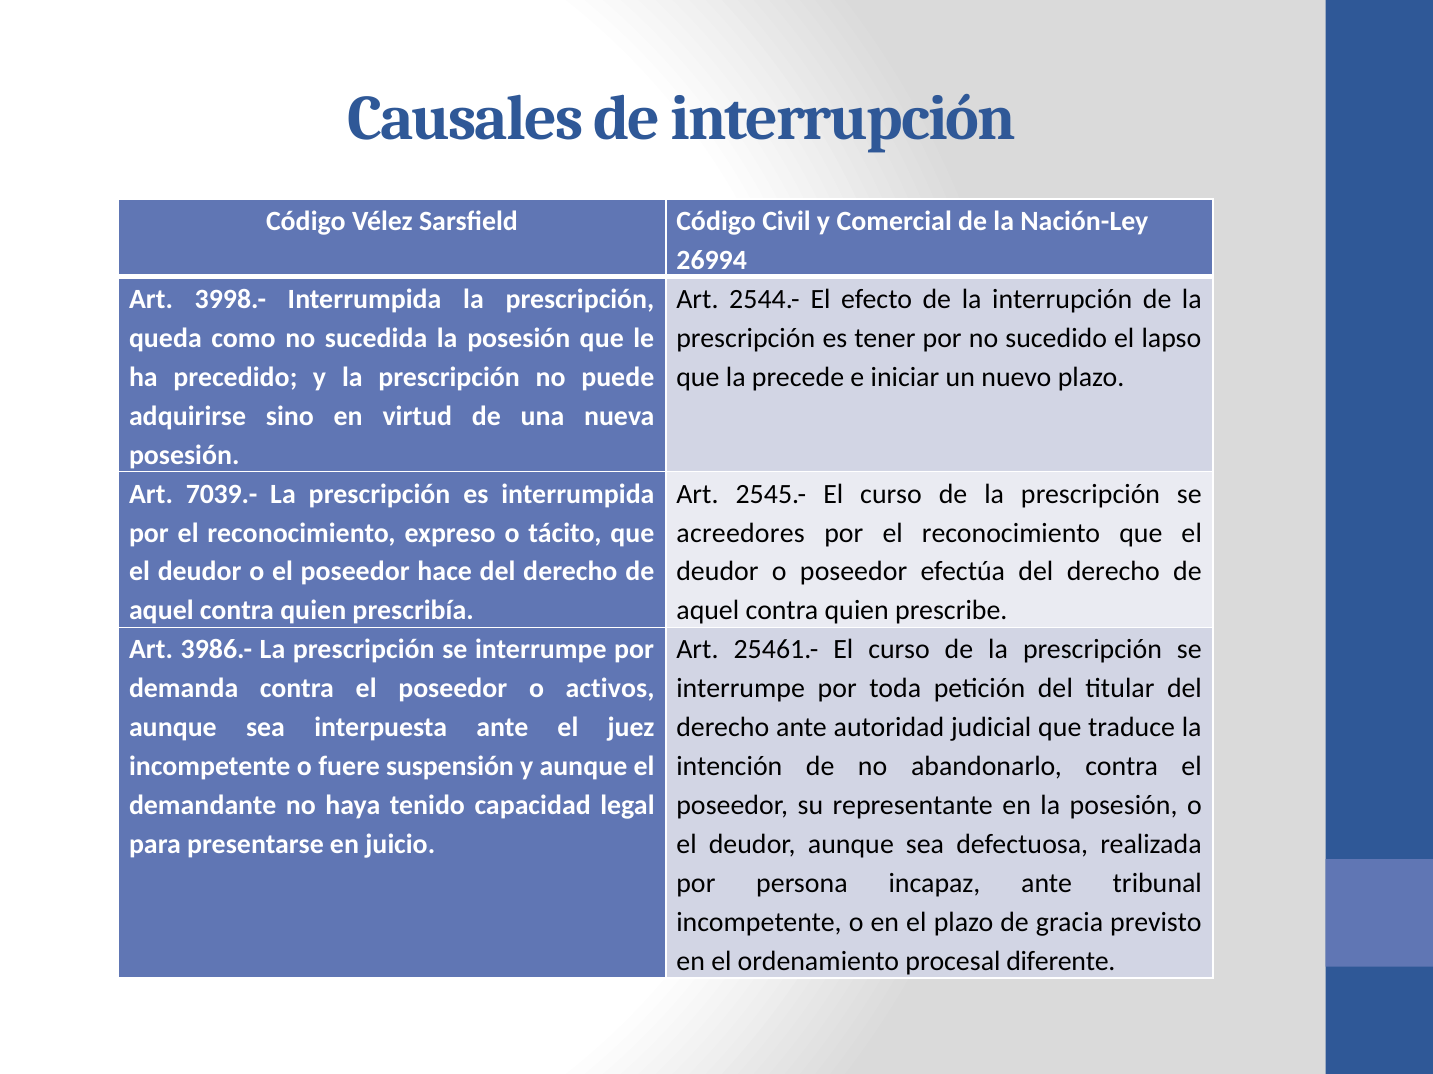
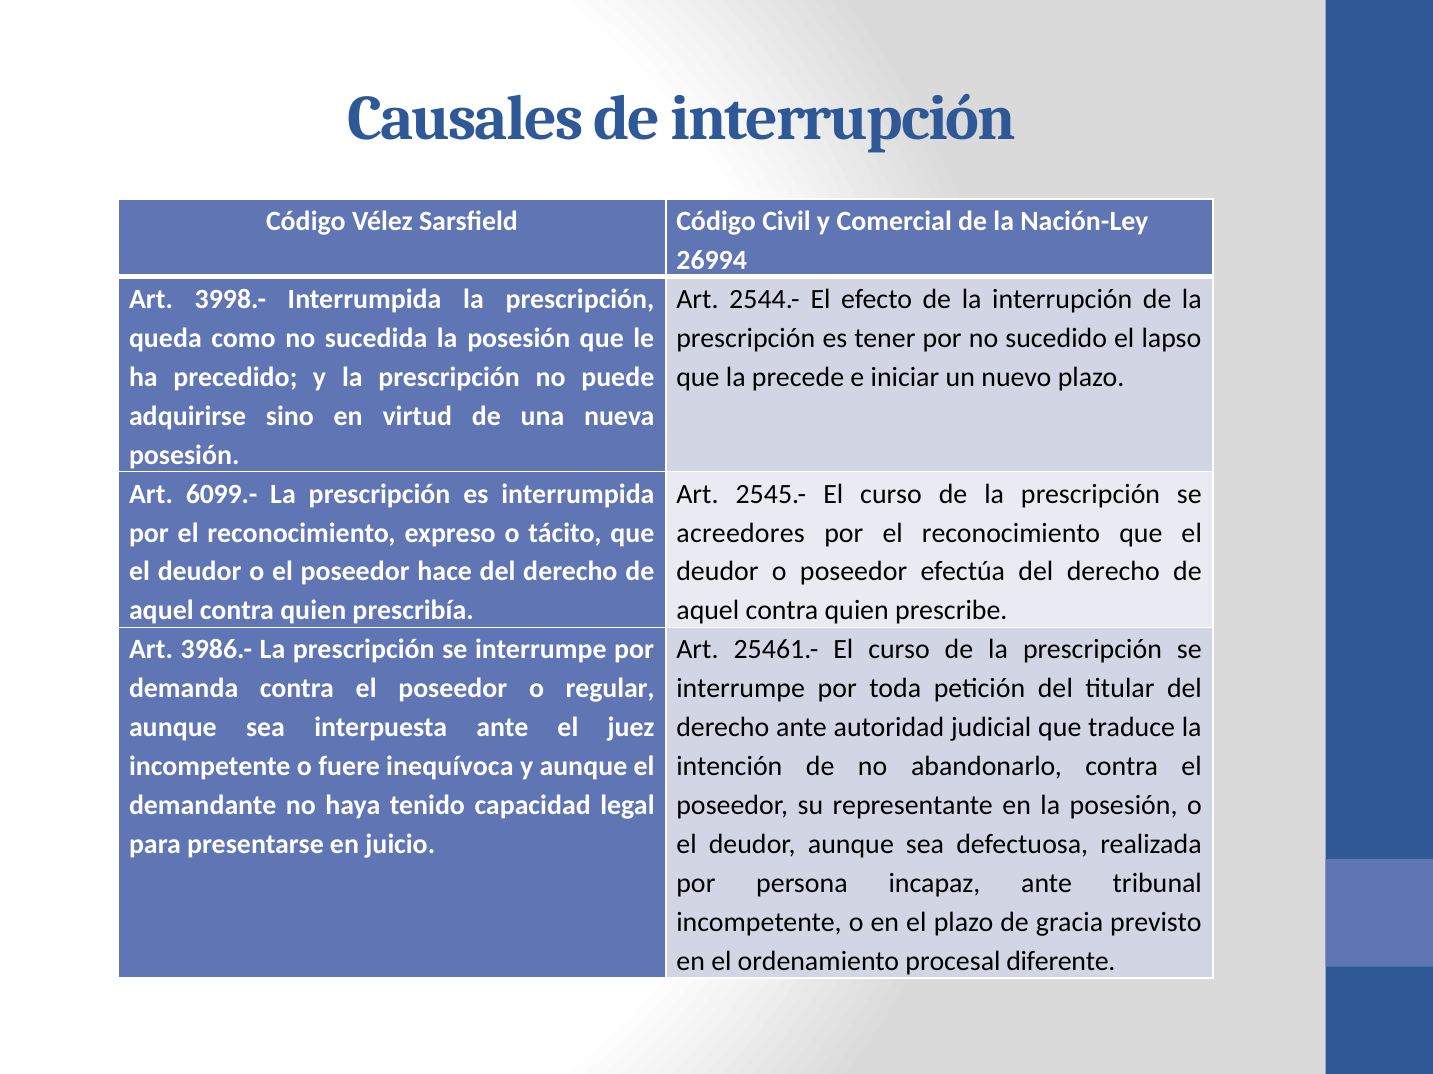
7039.-: 7039.- -> 6099.- (222, 494)
activos: activos -> regular (610, 689)
suspensión: suspensión -> inequívoca (450, 767)
